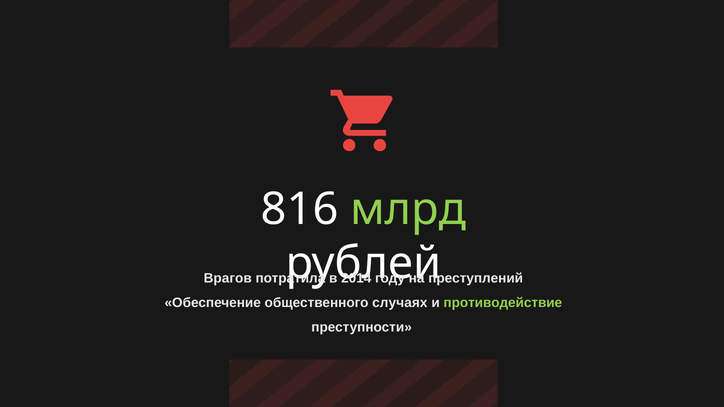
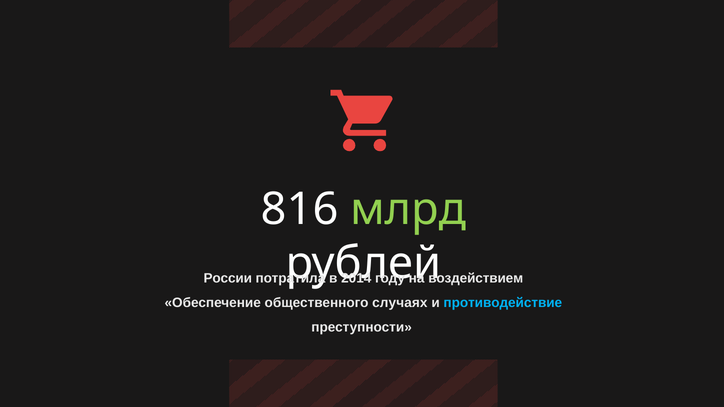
Врагов: Врагов -> России (228, 279)
преступлений: преступлений -> воздействием (476, 279)
противодействие colour: light green -> light blue (503, 303)
